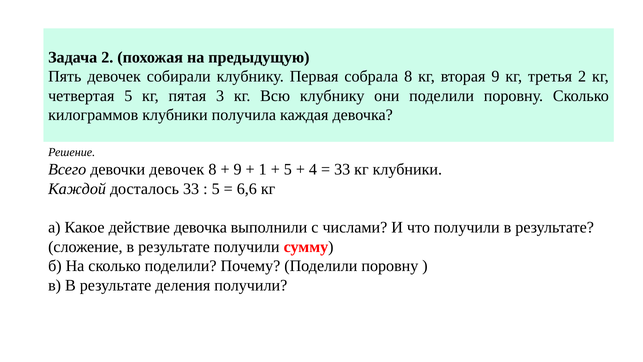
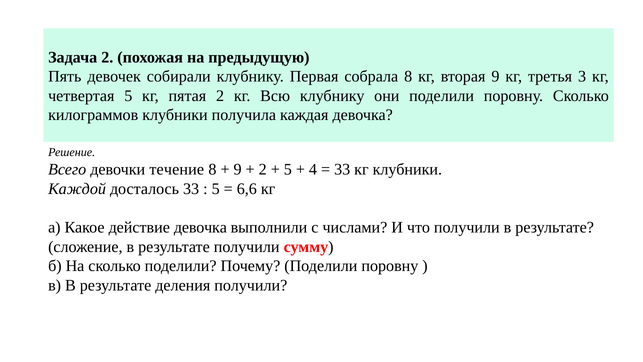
третья 2: 2 -> 3 (582, 77)
пятая 3: 3 -> 2 (220, 96)
девочки девочек: девочек -> течение (177, 169)
1: 1 -> 2 (263, 169)
